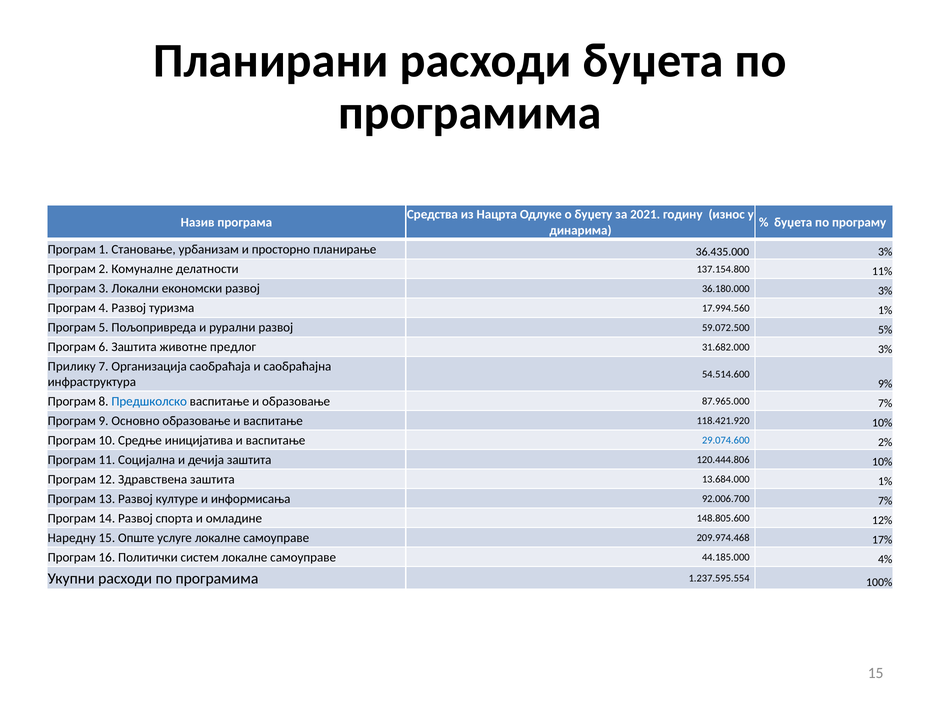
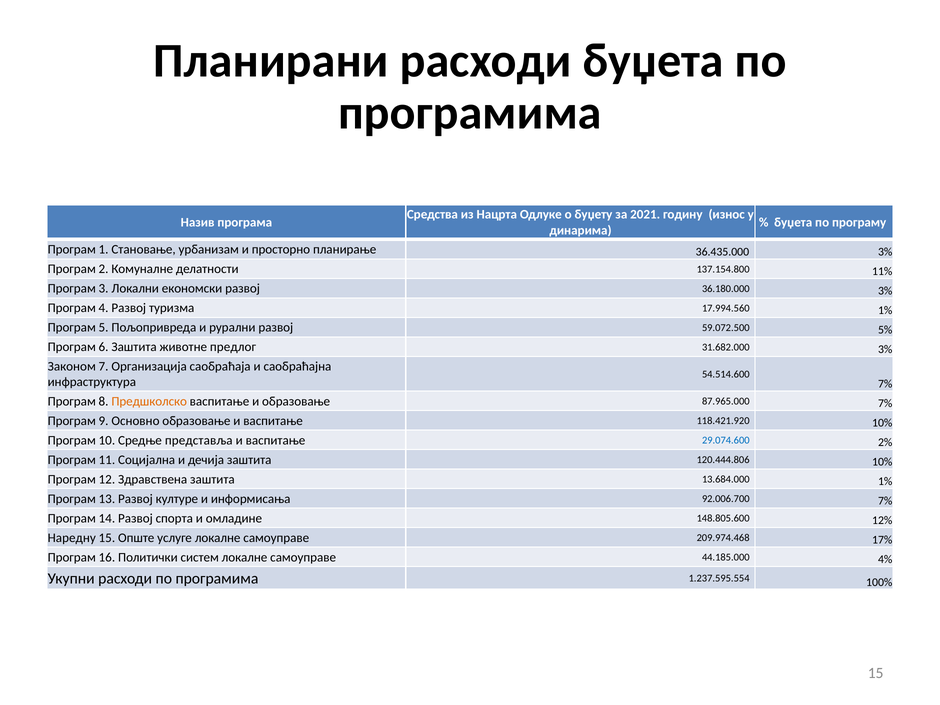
Прилику: Прилику -> Законом (72, 366)
9%: 9% -> 7% (885, 384)
Предшколско colour: blue -> orange (149, 401)
иницијатива: иницијатива -> представља (199, 440)
